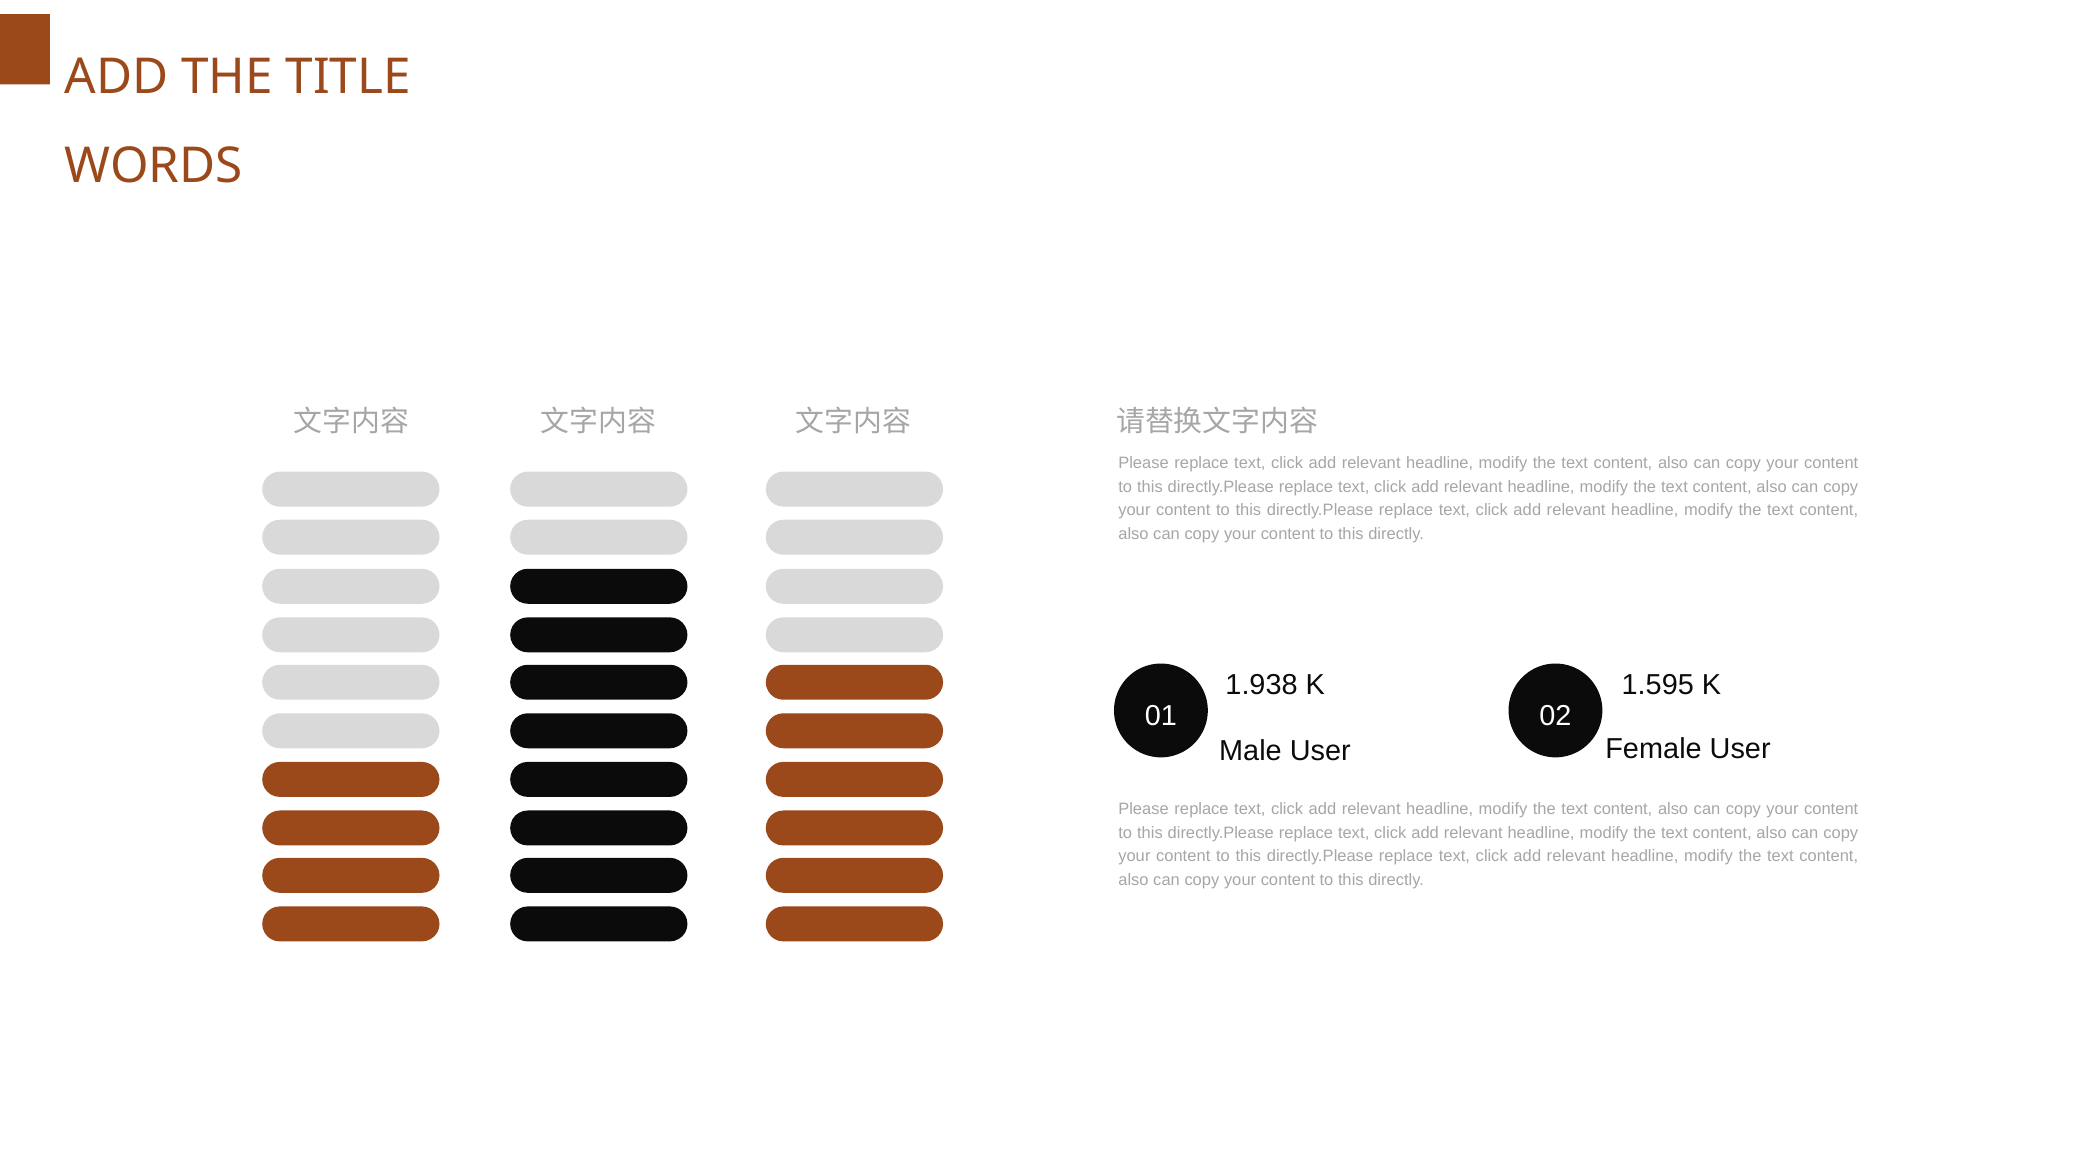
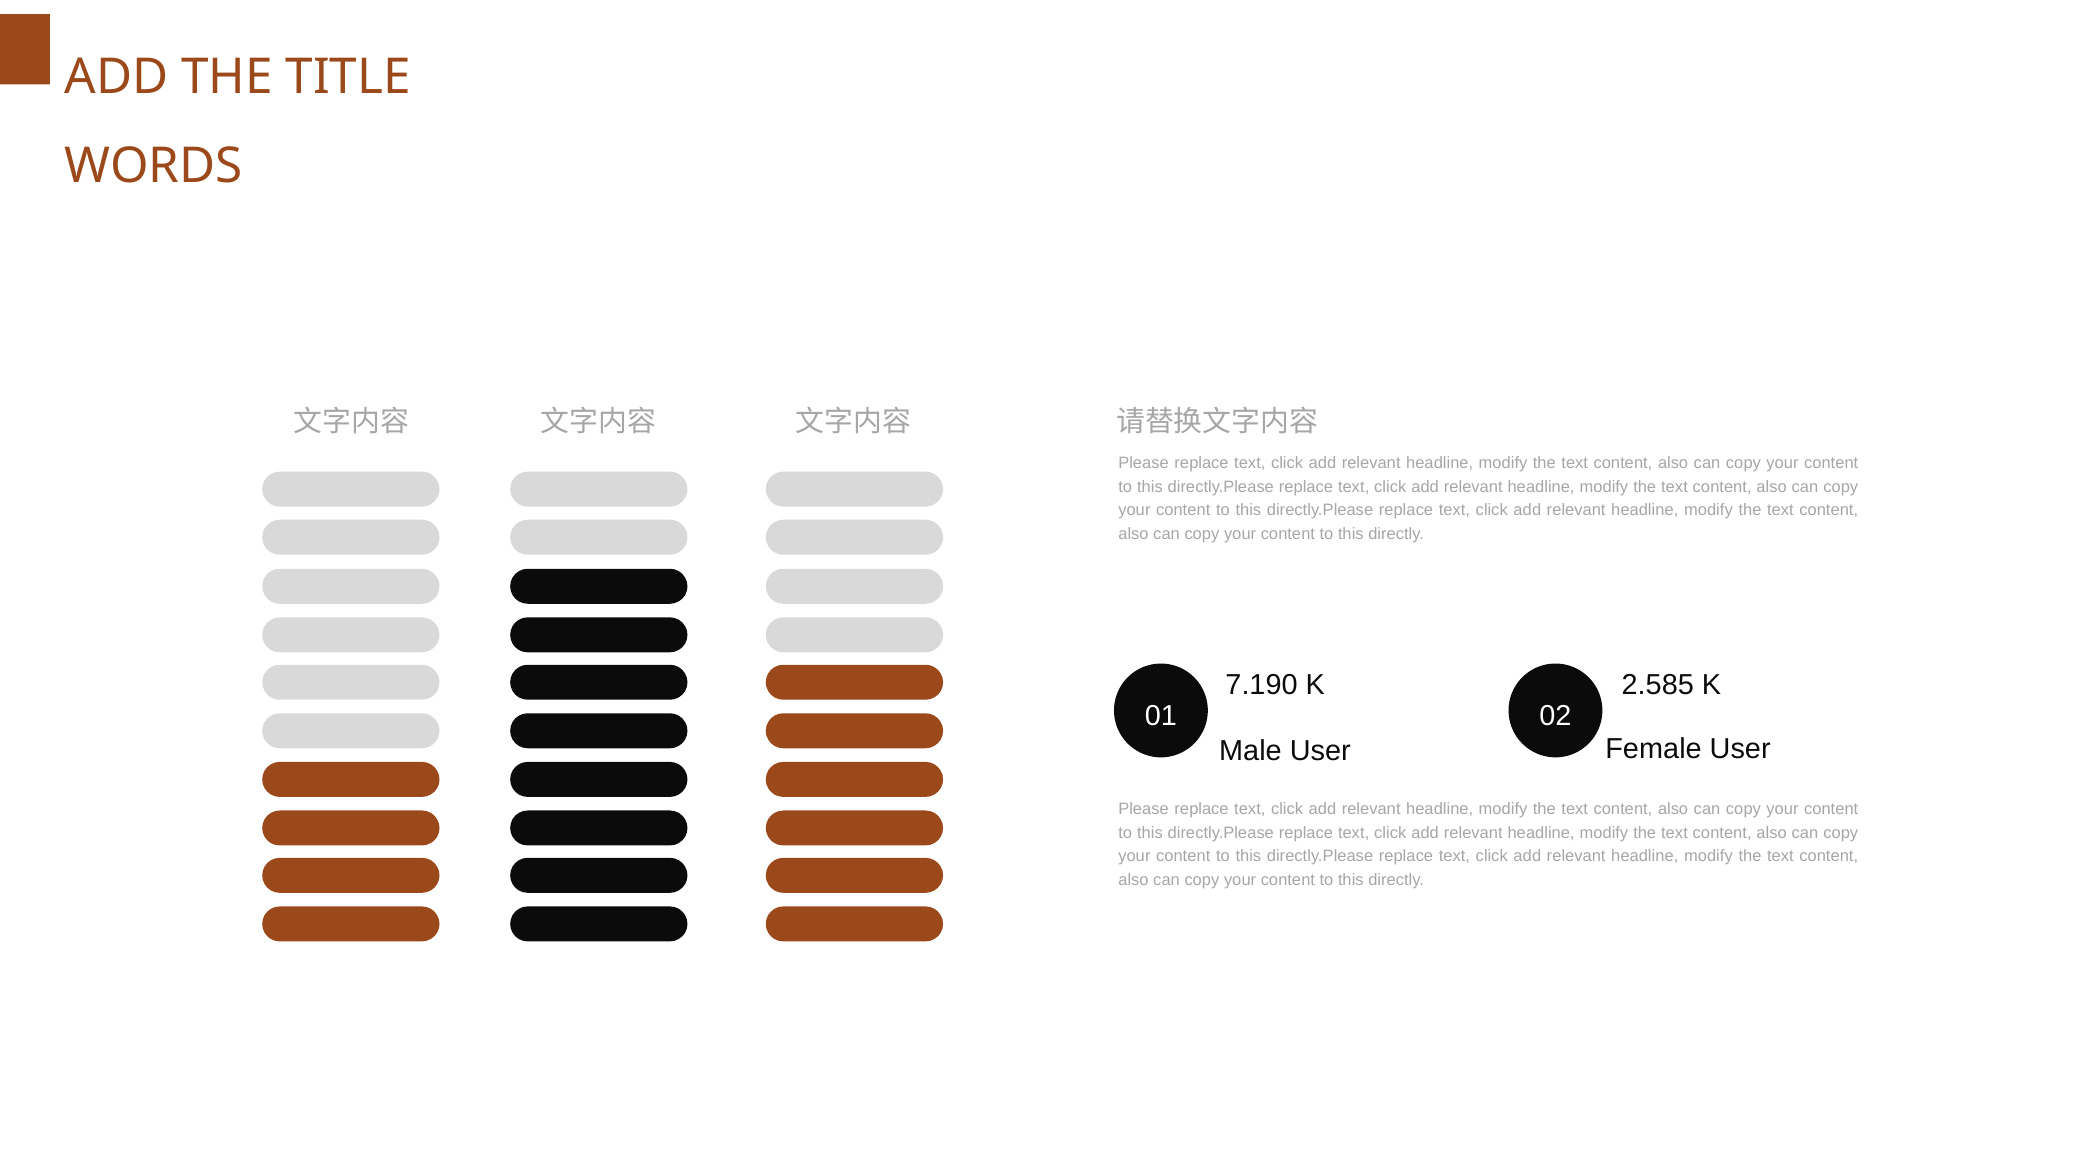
1.938: 1.938 -> 7.190 (1262, 686)
1.595: 1.595 -> 2.585 (1658, 686)
